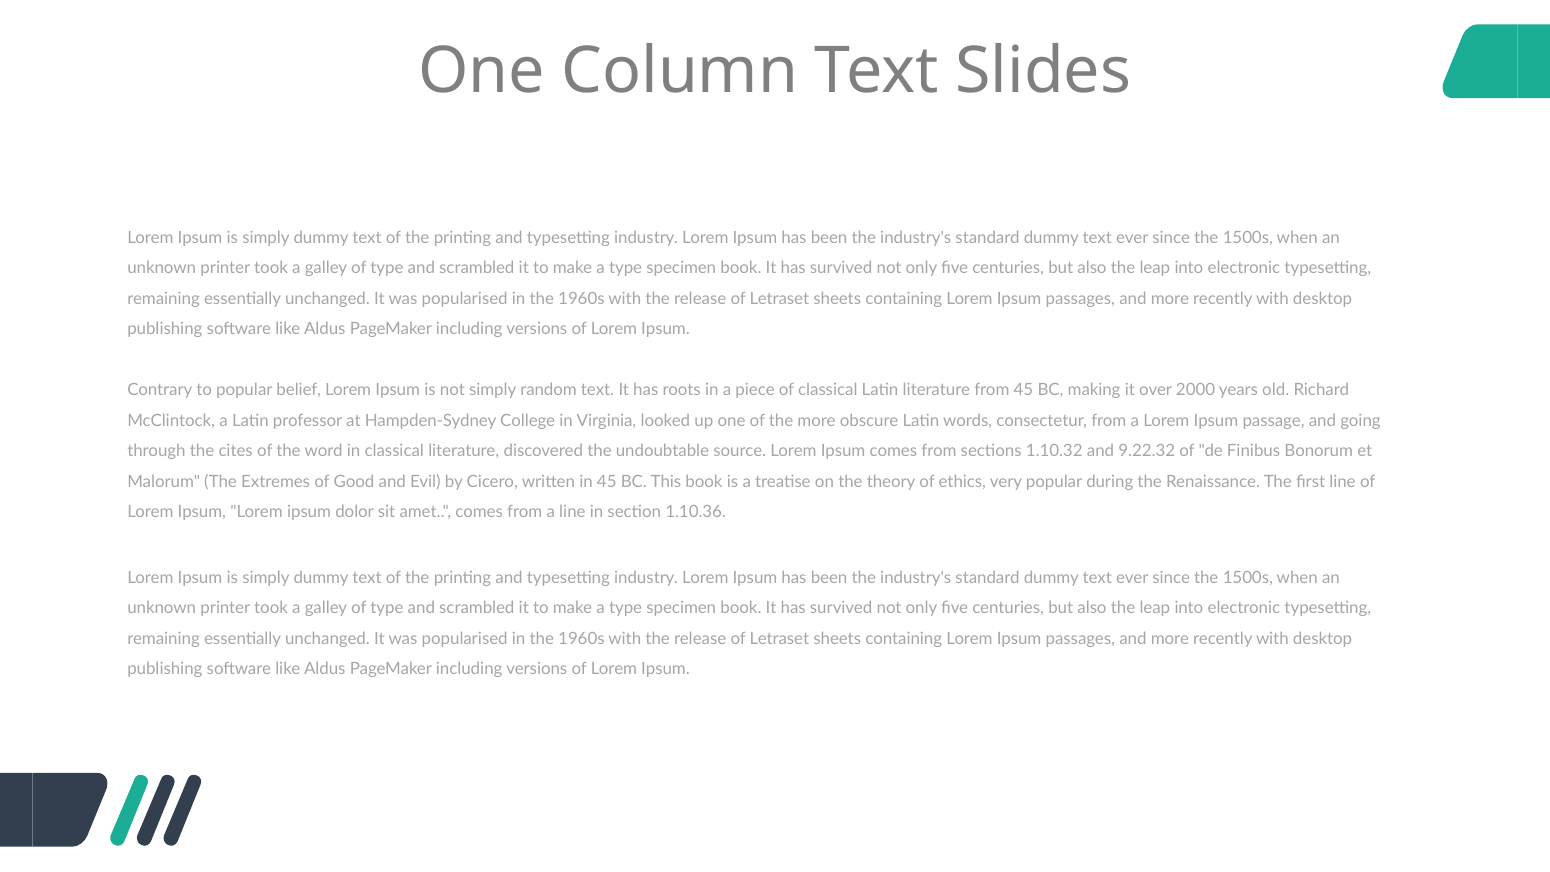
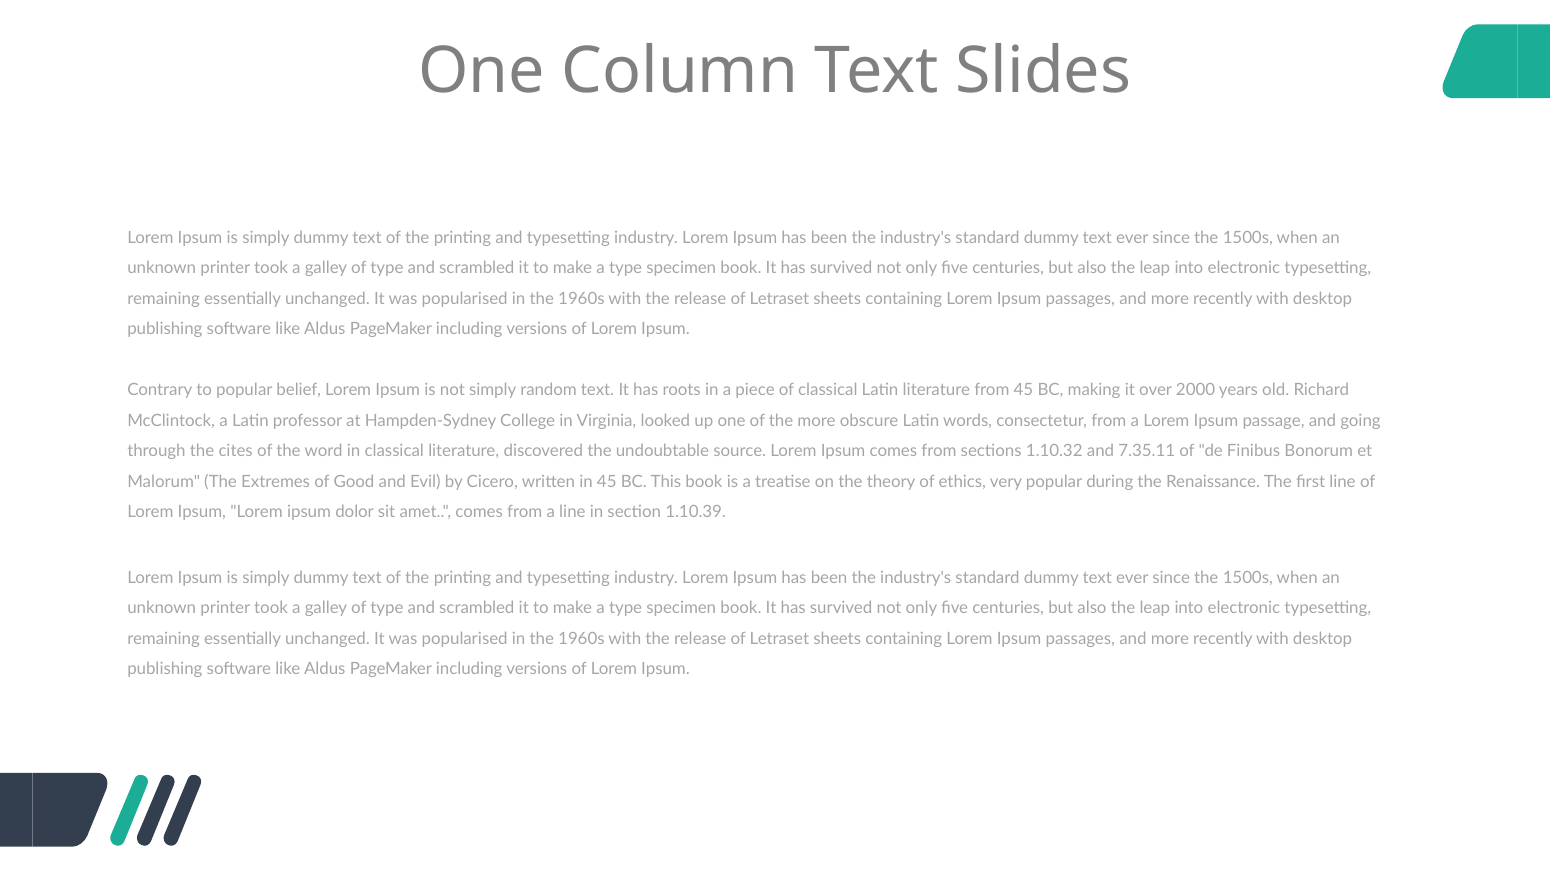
9.22.32: 9.22.32 -> 7.35.11 (1147, 451)
1.10.36: 1.10.36 -> 1.10.39 (696, 512)
